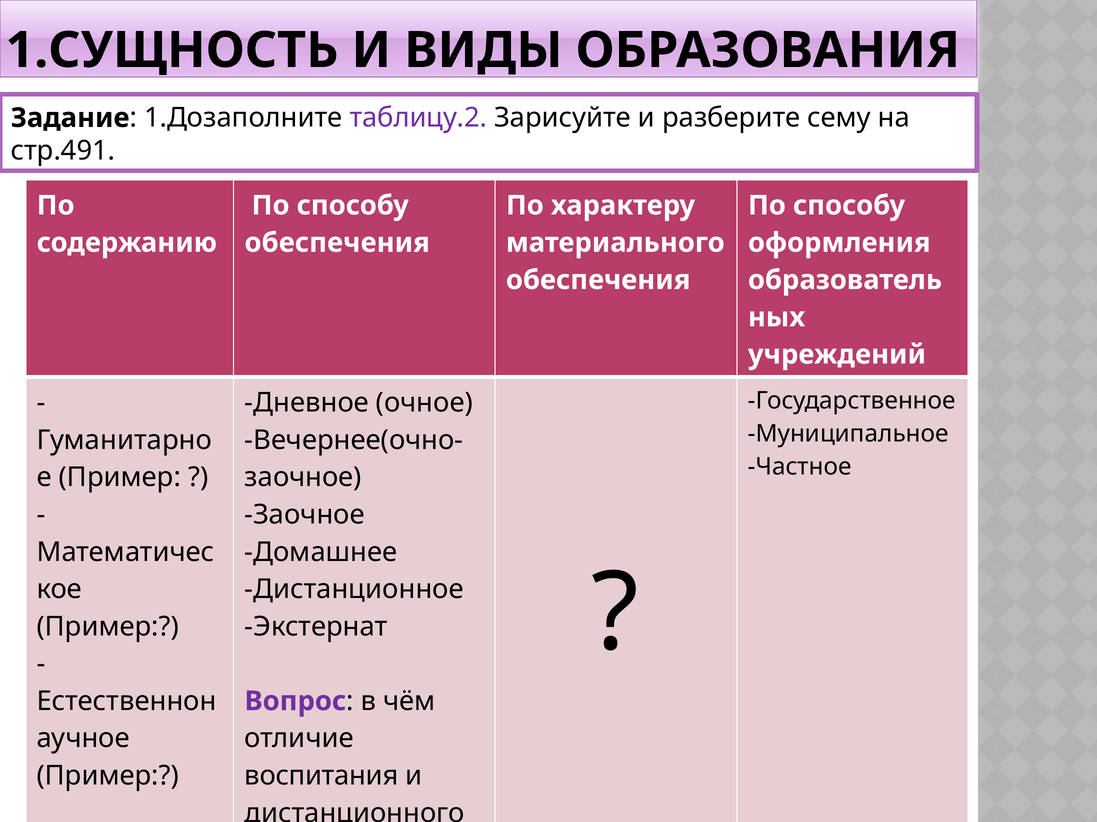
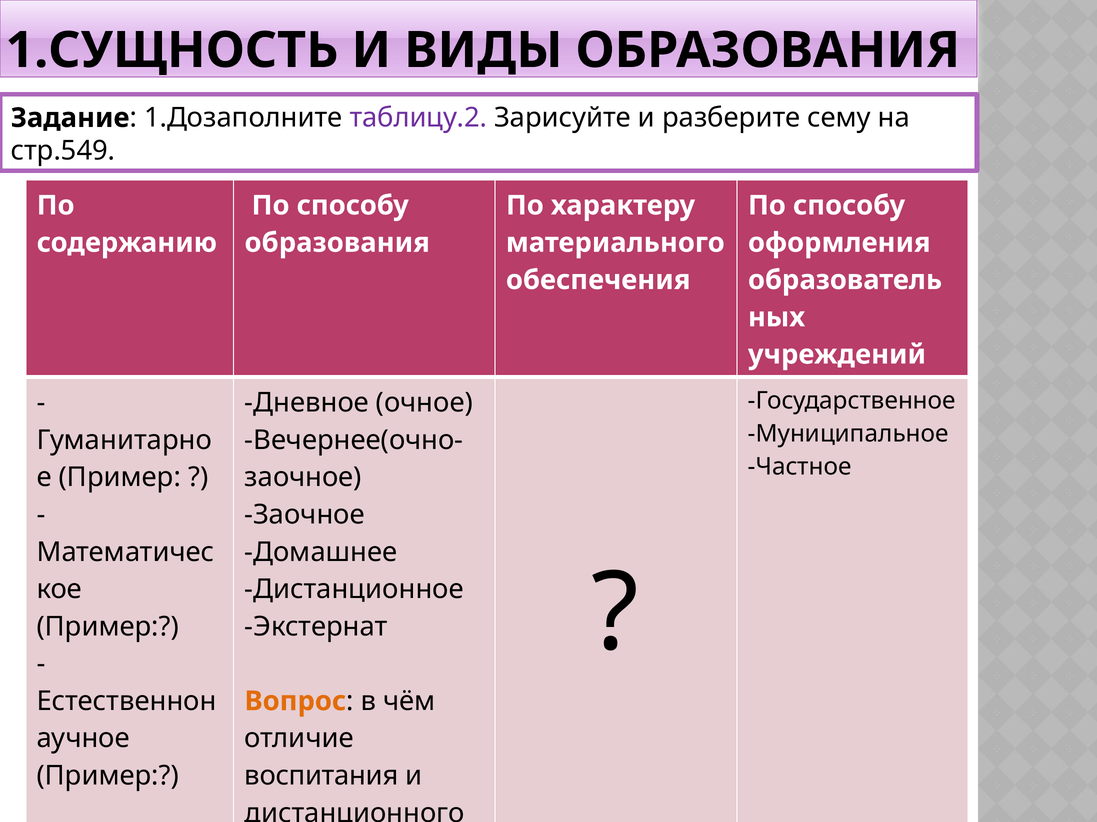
стр.491: стр.491 -> стр.549 (63, 151)
обеспечения: обеспечения -> образования (337, 243)
Вопрос colour: purple -> orange (295, 702)
